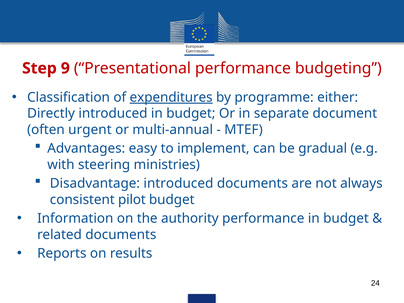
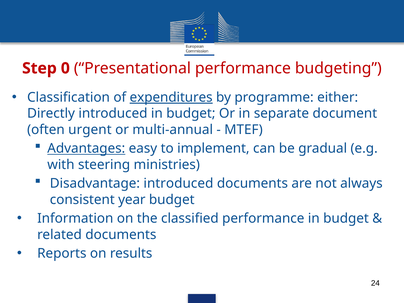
9: 9 -> 0 (65, 68)
Advantages underline: none -> present (86, 148)
pilot: pilot -> year (132, 200)
authority: authority -> classified (190, 219)
